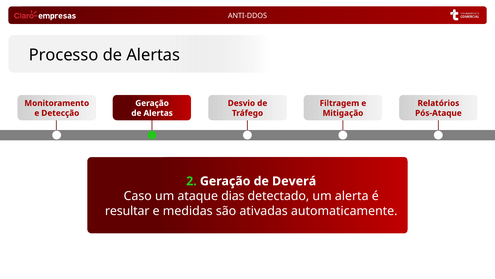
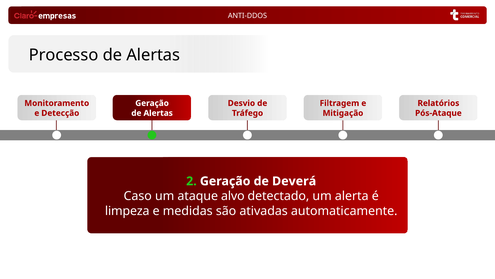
dias: dias -> alvo (233, 196)
resultar: resultar -> limpeza (127, 211)
